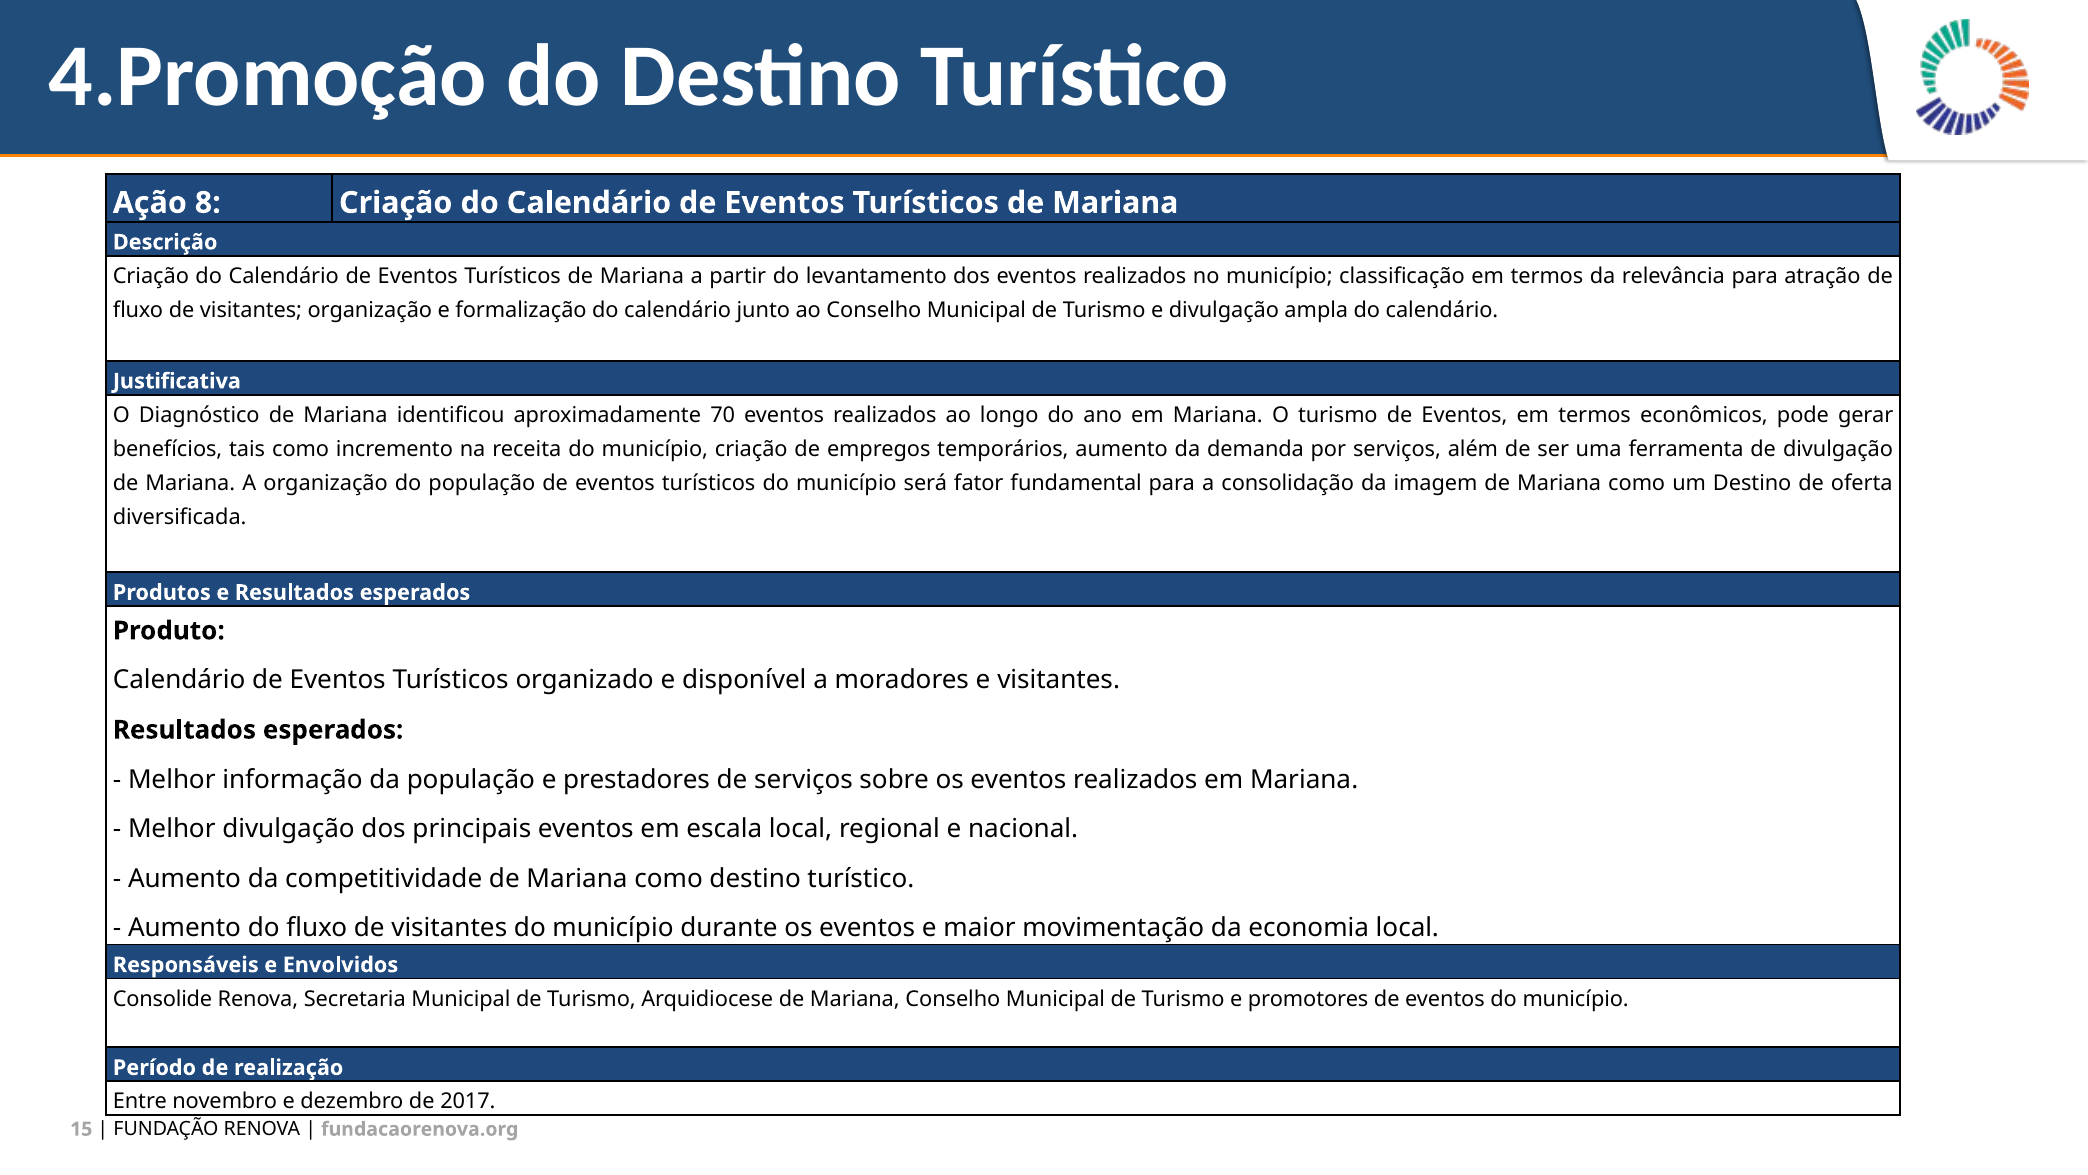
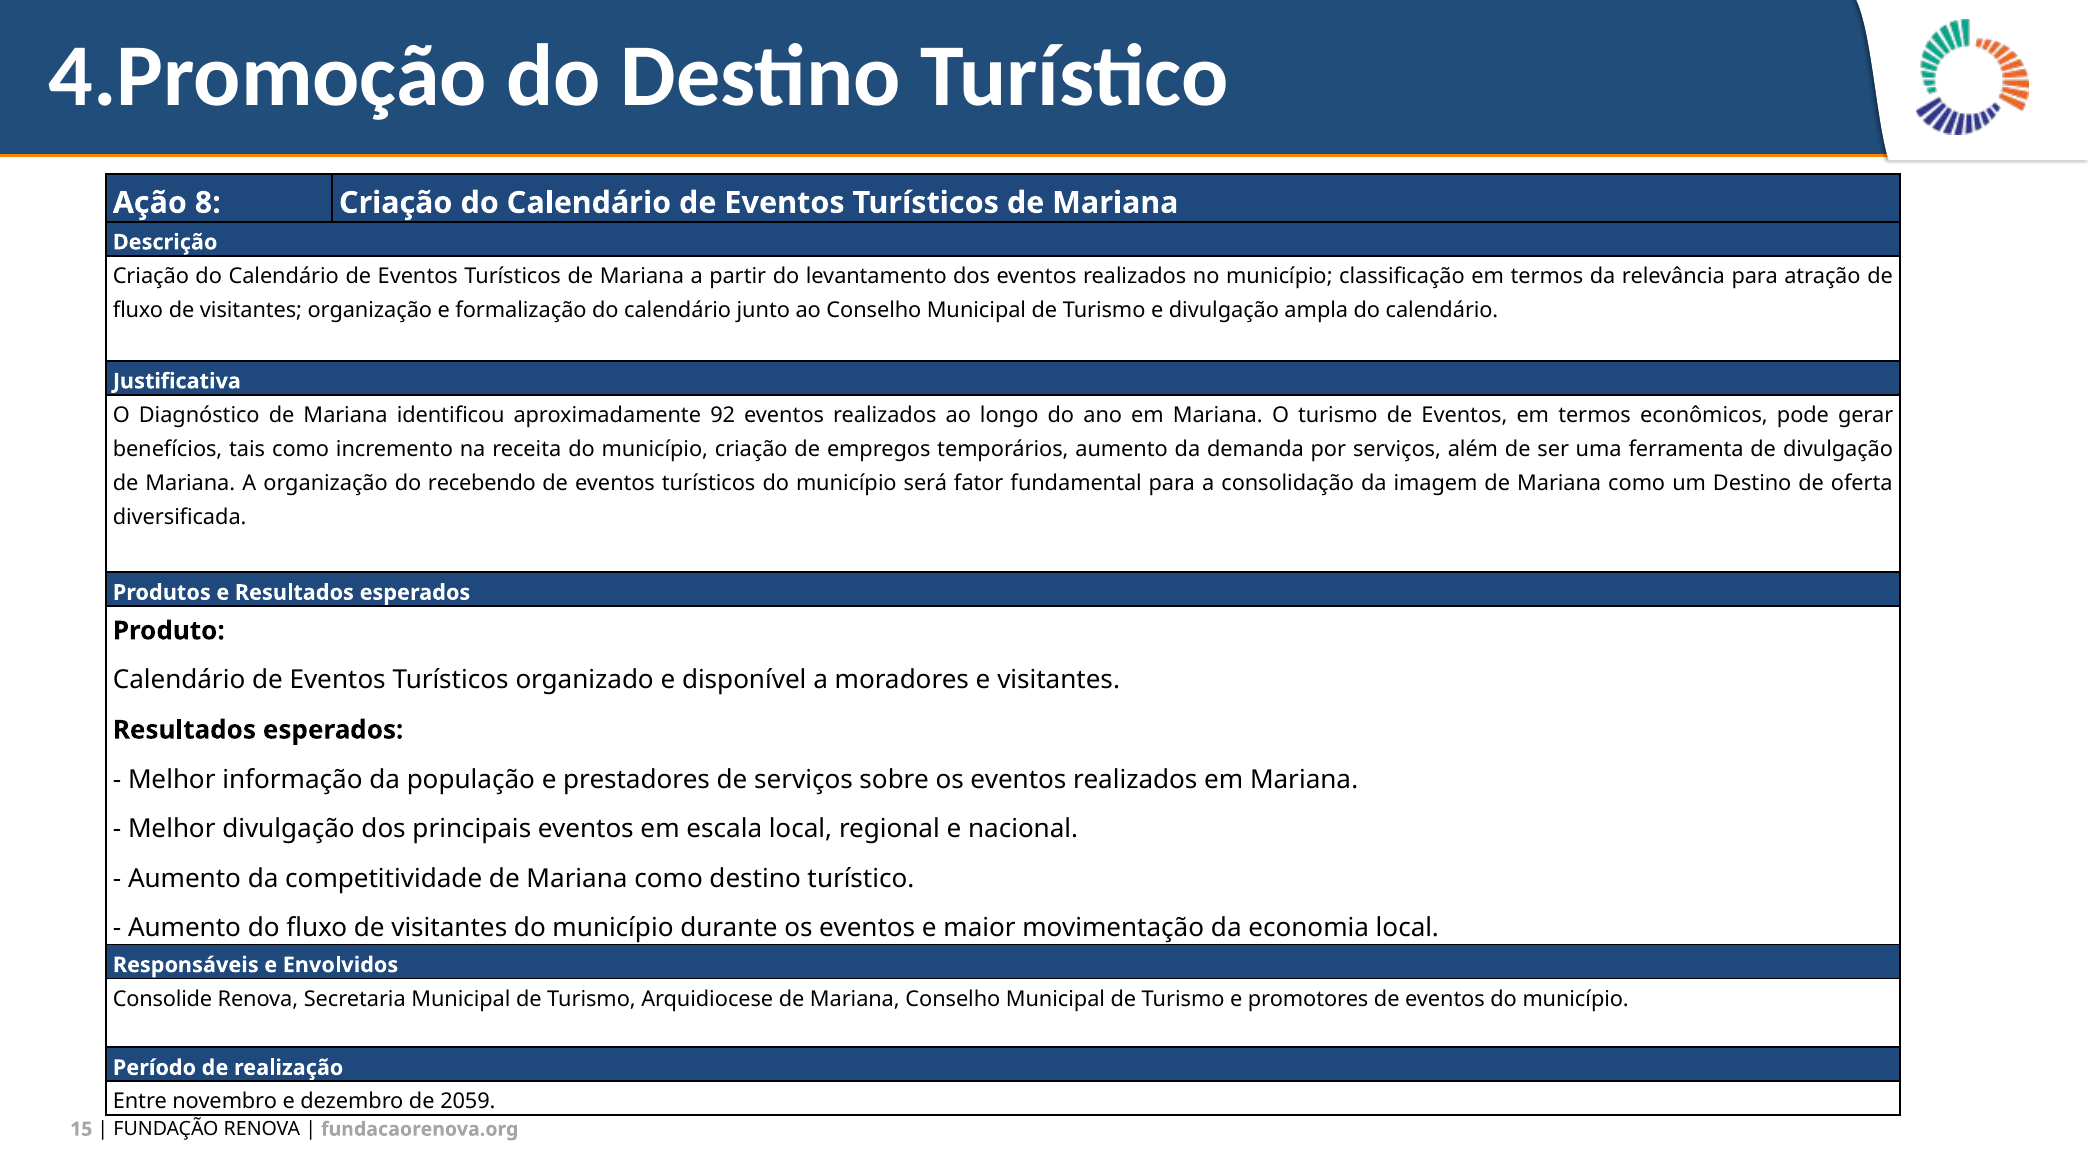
70: 70 -> 92 (723, 415)
do população: população -> recebendo (482, 483)
2017: 2017 -> 2059 (468, 1101)
